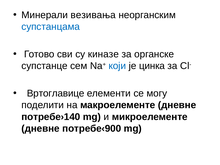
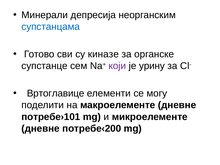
везивања: везивања -> депресија (93, 15)
који colour: blue -> purple (117, 66)
цинка: цинка -> урину (152, 66)
потребе›140: потребе›140 -> потребе›101 (51, 117)
потребе‹900: потребе‹900 -> потребе‹200 (92, 129)
